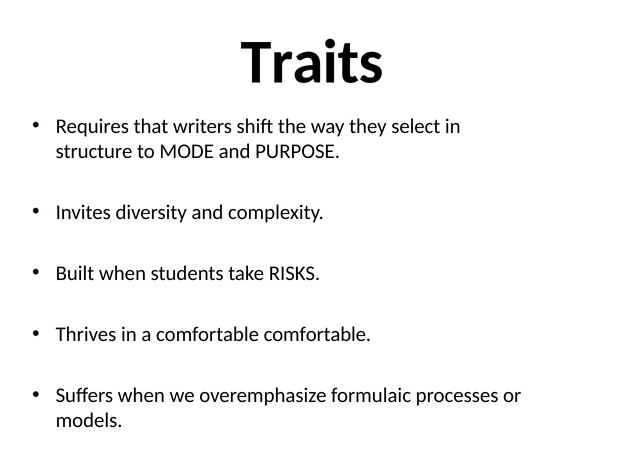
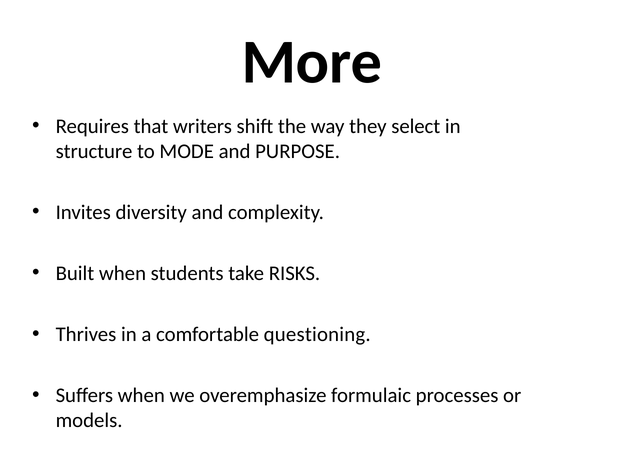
Traits: Traits -> More (312, 62)
comfortable comfortable: comfortable -> questioning (317, 334)
